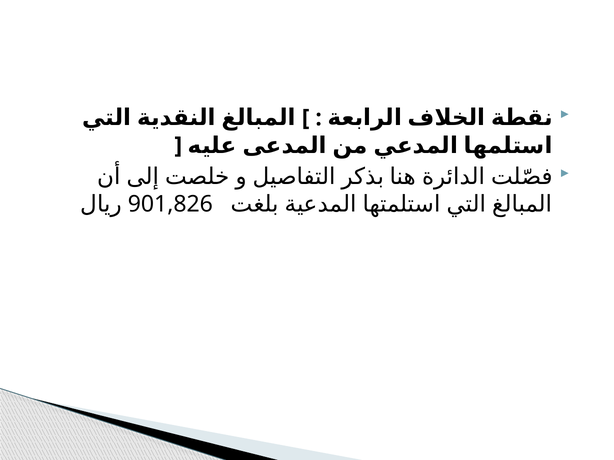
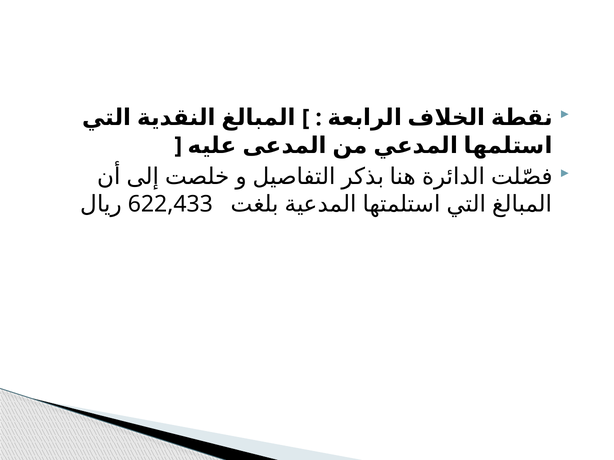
901,826: 901,826 -> 622,433 (170, 204)
